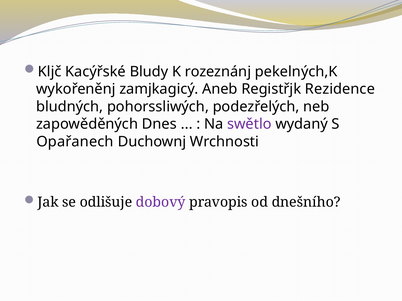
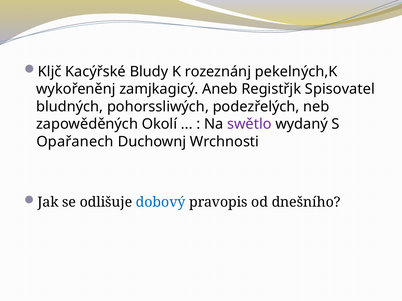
Rezidence: Rezidence -> Spisovatel (340, 89)
Dnes: Dnes -> Okolí (159, 124)
dobový colour: purple -> blue (161, 203)
